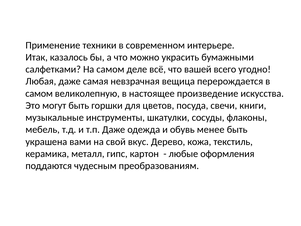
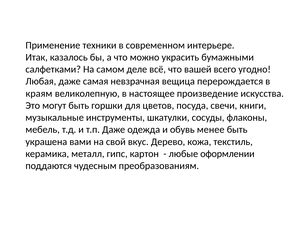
самом: самом -> краям (39, 93)
оформления: оформления -> оформлении (227, 154)
